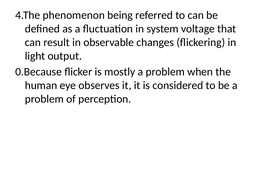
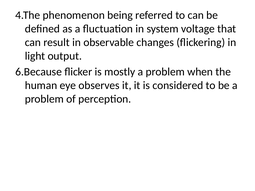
0.Because: 0.Because -> 6.Because (39, 72)
